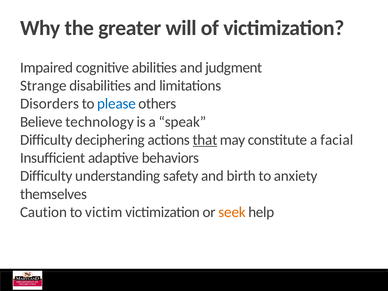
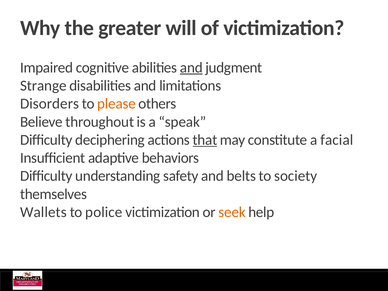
and underline: none -> present (191, 68)
please colour: blue -> orange (117, 104)
technology: technology -> throughout (100, 122)
birth: birth -> belts (241, 176)
anxiety: anxiety -> society (296, 176)
Caution: Caution -> Wallets (43, 212)
victim: victim -> police (104, 212)
